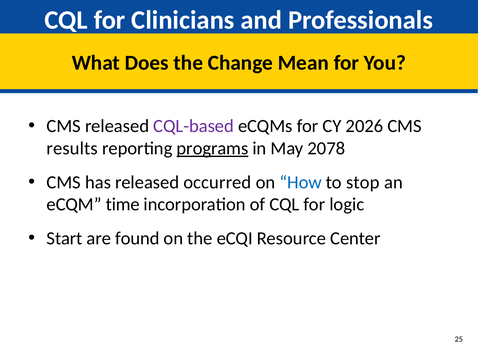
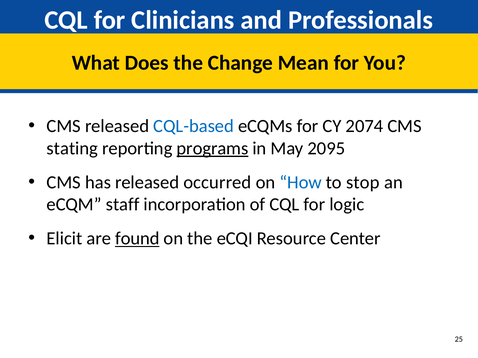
CQL-based colour: purple -> blue (194, 126)
2026: 2026 -> 2074 (364, 126)
results: results -> stating (72, 149)
2078: 2078 -> 2095 (326, 149)
time: time -> staff (123, 205)
Start: Start -> Elicit (65, 239)
found underline: none -> present (137, 239)
